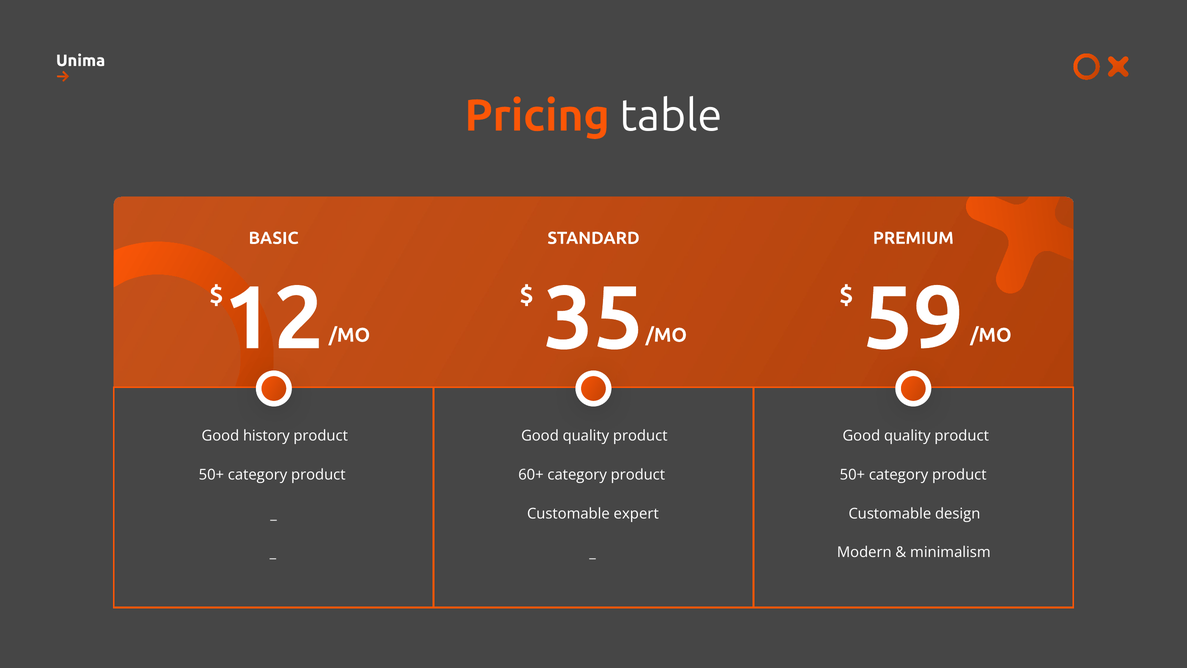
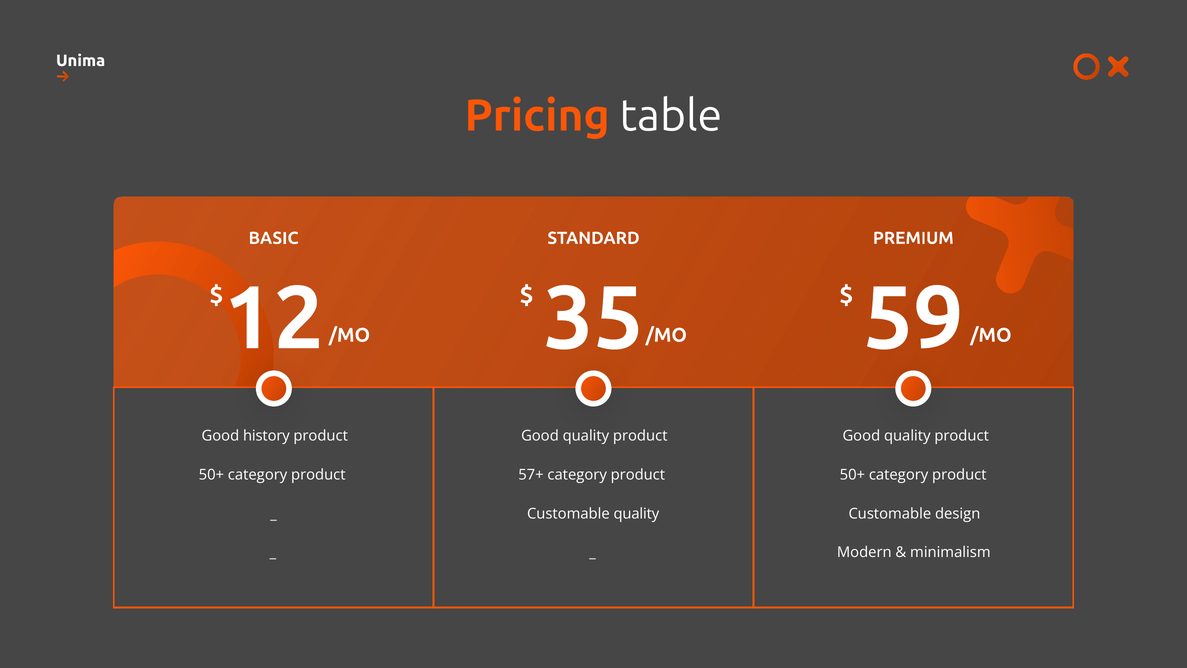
60+: 60+ -> 57+ (531, 474)
Customable expert: expert -> quality (636, 513)
